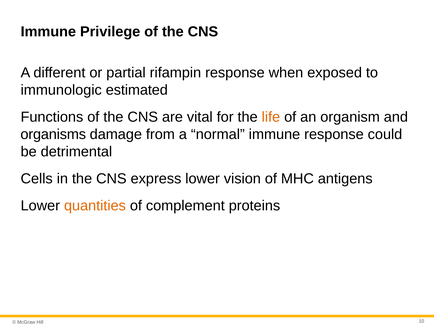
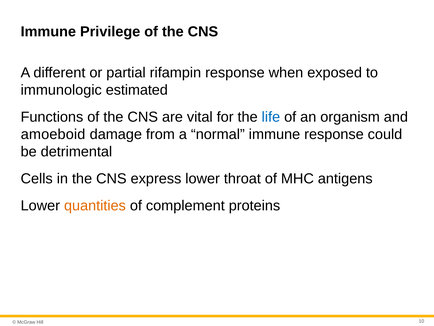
life colour: orange -> blue (271, 117)
organisms: organisms -> amoeboid (53, 134)
vision: vision -> throat (242, 179)
